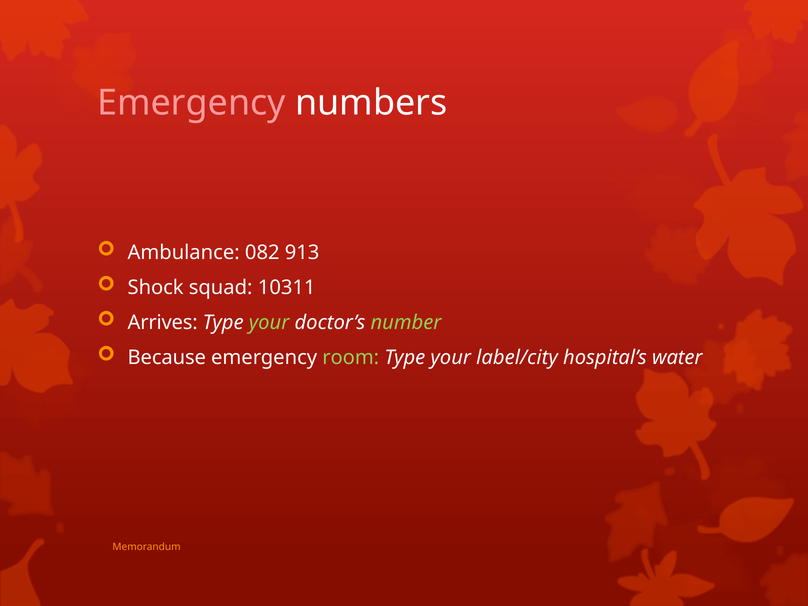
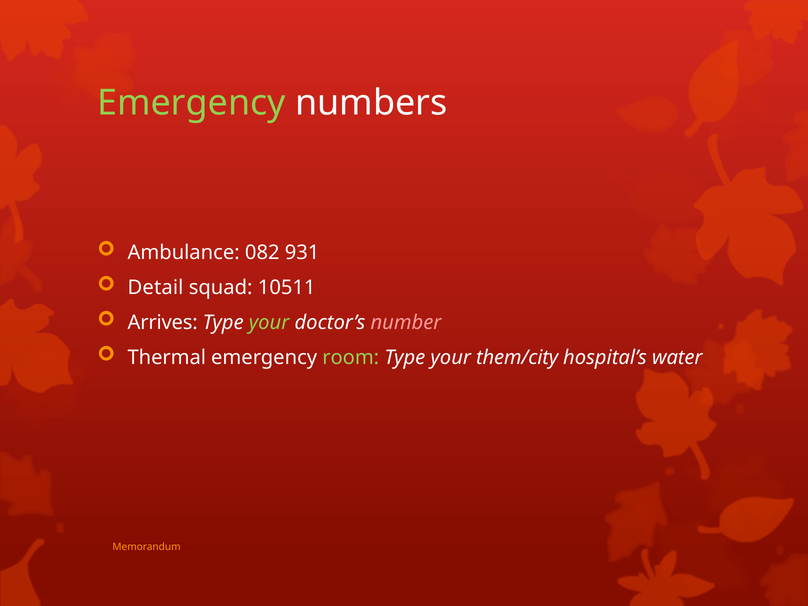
Emergency colour: pink -> light green (192, 103)
913: 913 -> 931 (302, 253)
Shock: Shock -> Detail (156, 288)
10311: 10311 -> 10511 (287, 288)
number colour: light green -> pink (406, 323)
Because: Because -> Thermal (167, 358)
label/city: label/city -> them/city (517, 358)
